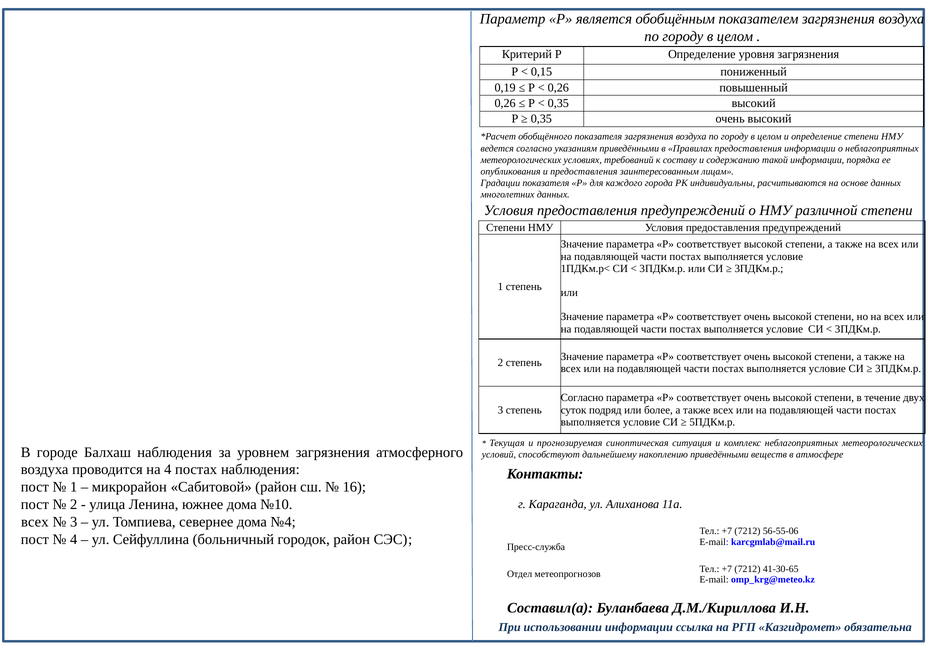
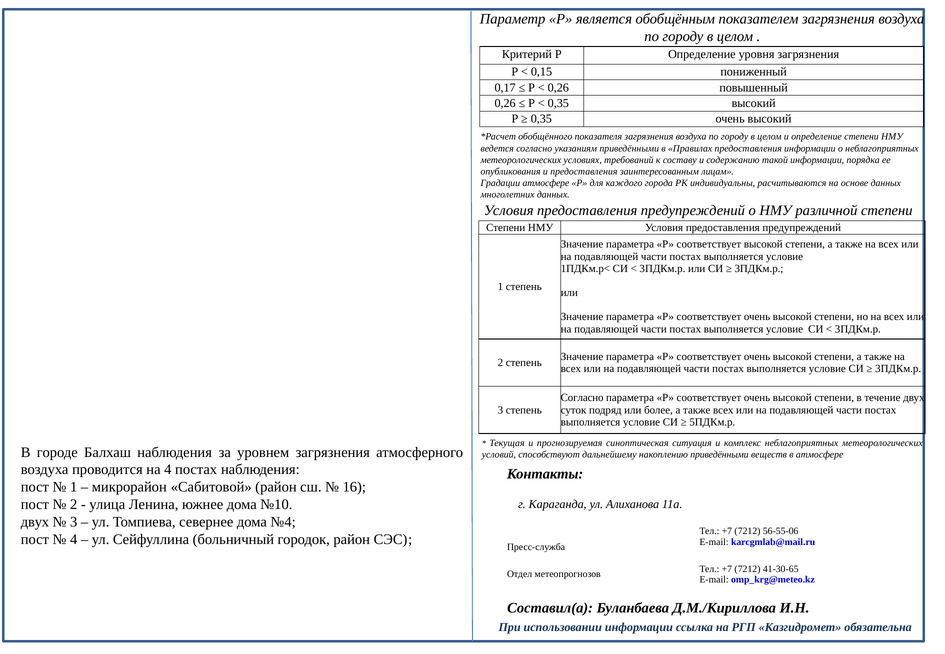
0,19: 0,19 -> 0,17 (505, 88)
Градации показателя: показателя -> атмосфере (546, 183)
всех: всех -> двух (35, 522)
